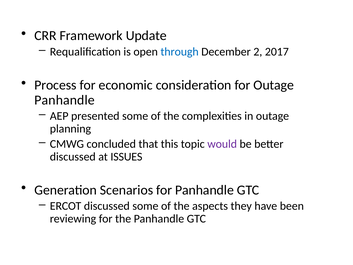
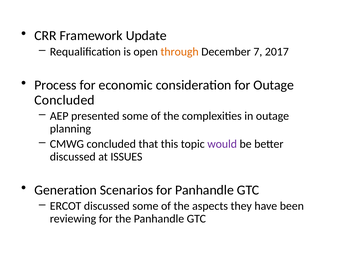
through colour: blue -> orange (180, 52)
2: 2 -> 7 (258, 52)
Panhandle: Panhandle -> Concluded (65, 100)
